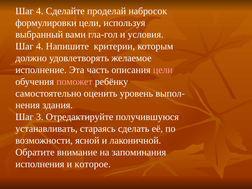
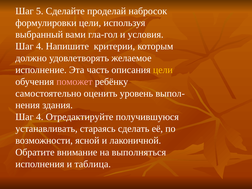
4: 4 -> 5 (40, 11)
цели colour: pink -> yellow (163, 70)
3: 3 -> 4 (40, 117)
запоминания: запоминания -> выполняться (139, 152)
которое: которое -> таблица (93, 164)
